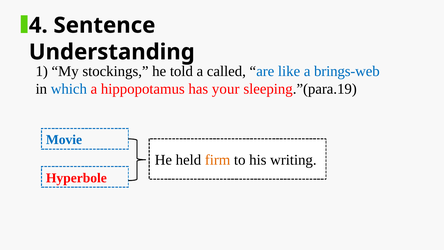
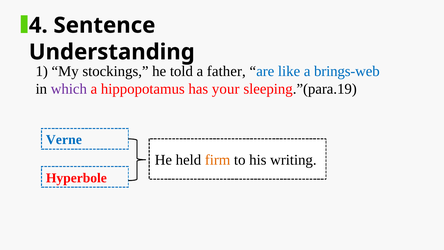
called: called -> father (226, 71)
which colour: blue -> purple (69, 89)
Movie: Movie -> Verne (64, 140)
